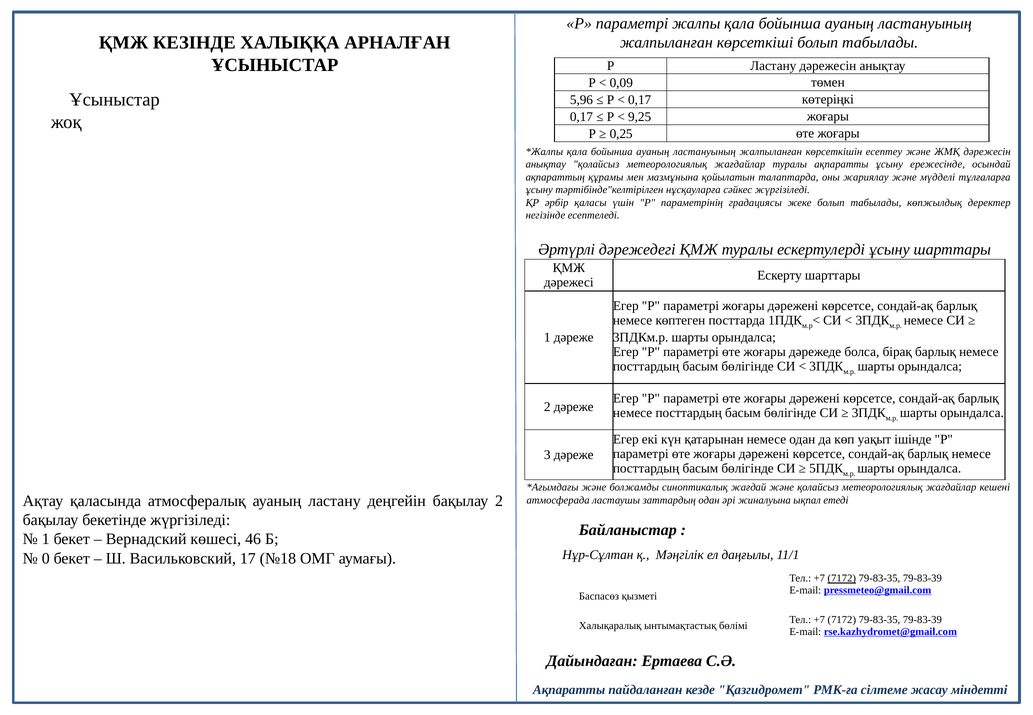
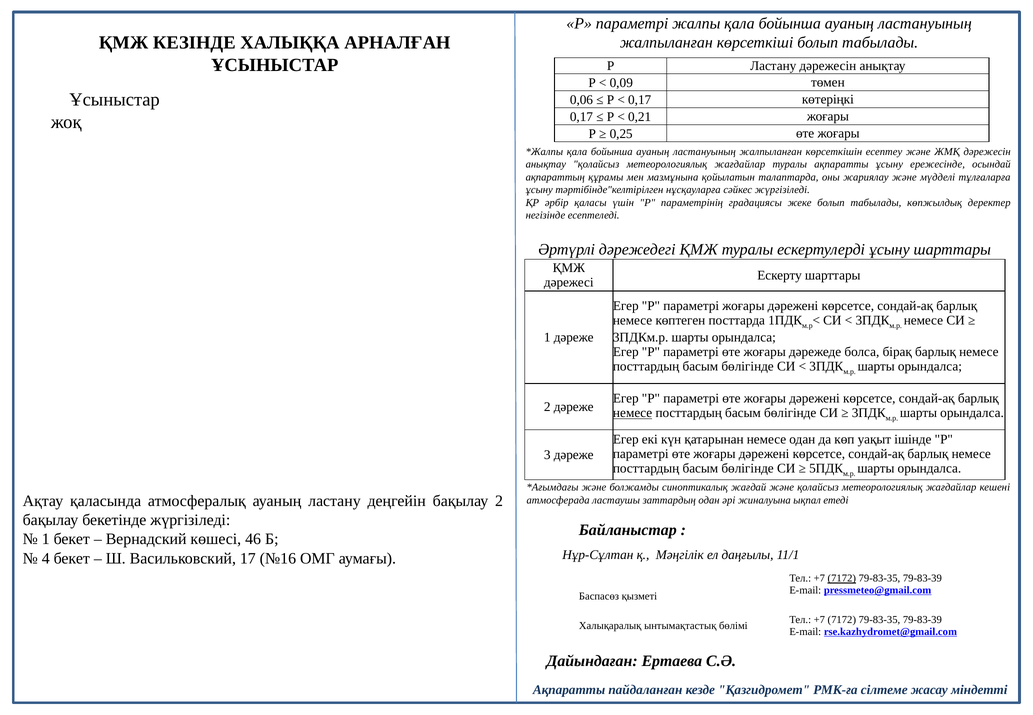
5,96: 5,96 -> 0,06 (581, 100)
9,25: 9,25 -> 0,21 (640, 117)
немесе underline: none -> present (633, 413)
0: 0 -> 4 (46, 558)
№18: №18 -> №16 (278, 558)
